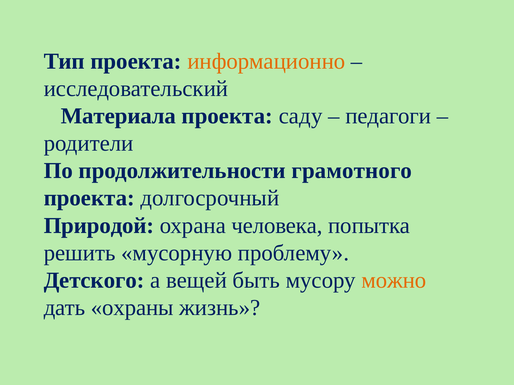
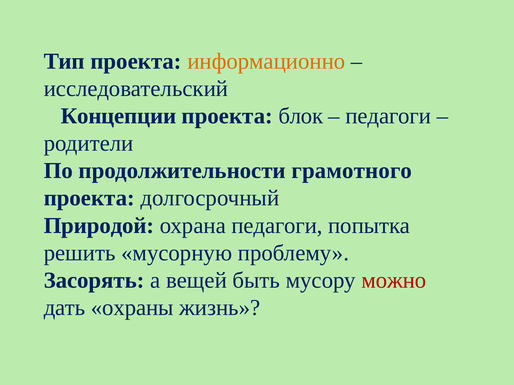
Материала: Материала -> Концепции (118, 116)
саду: саду -> блок (301, 116)
охрана человека: человека -> педагоги (277, 226)
Детского: Детского -> Засорять (94, 281)
можно colour: orange -> red (394, 281)
